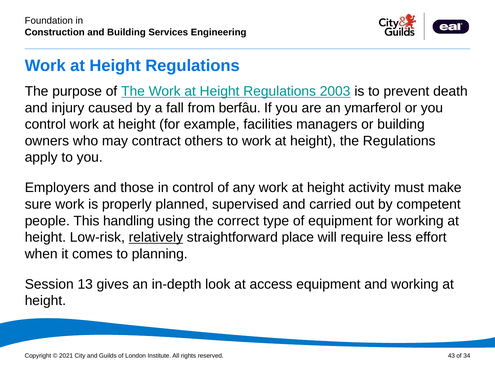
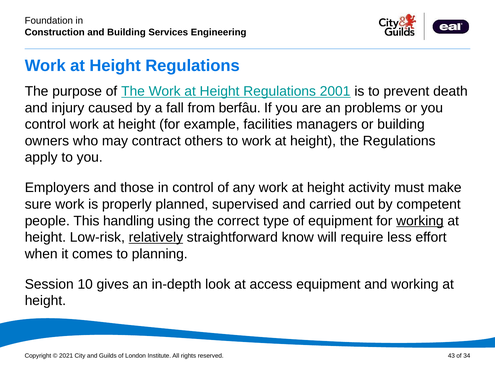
2003: 2003 -> 2001 (335, 91)
ymarferol: ymarferol -> problems (373, 108)
working underline: none -> present (420, 220)
place: place -> know (298, 237)
13: 13 -> 10 (85, 284)
